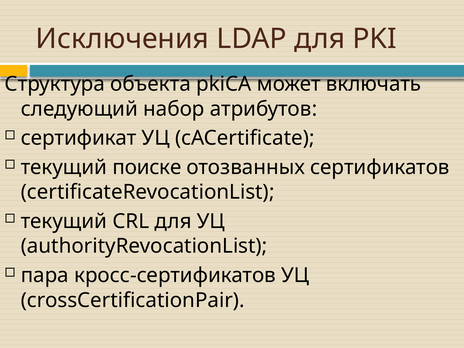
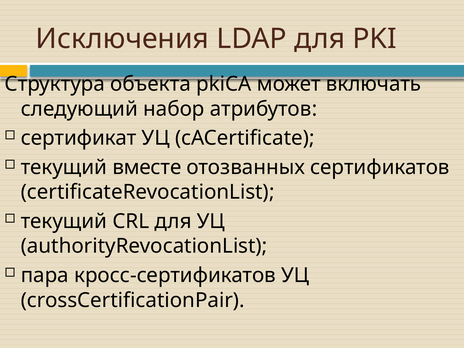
поиске: поиске -> вместе (147, 167)
